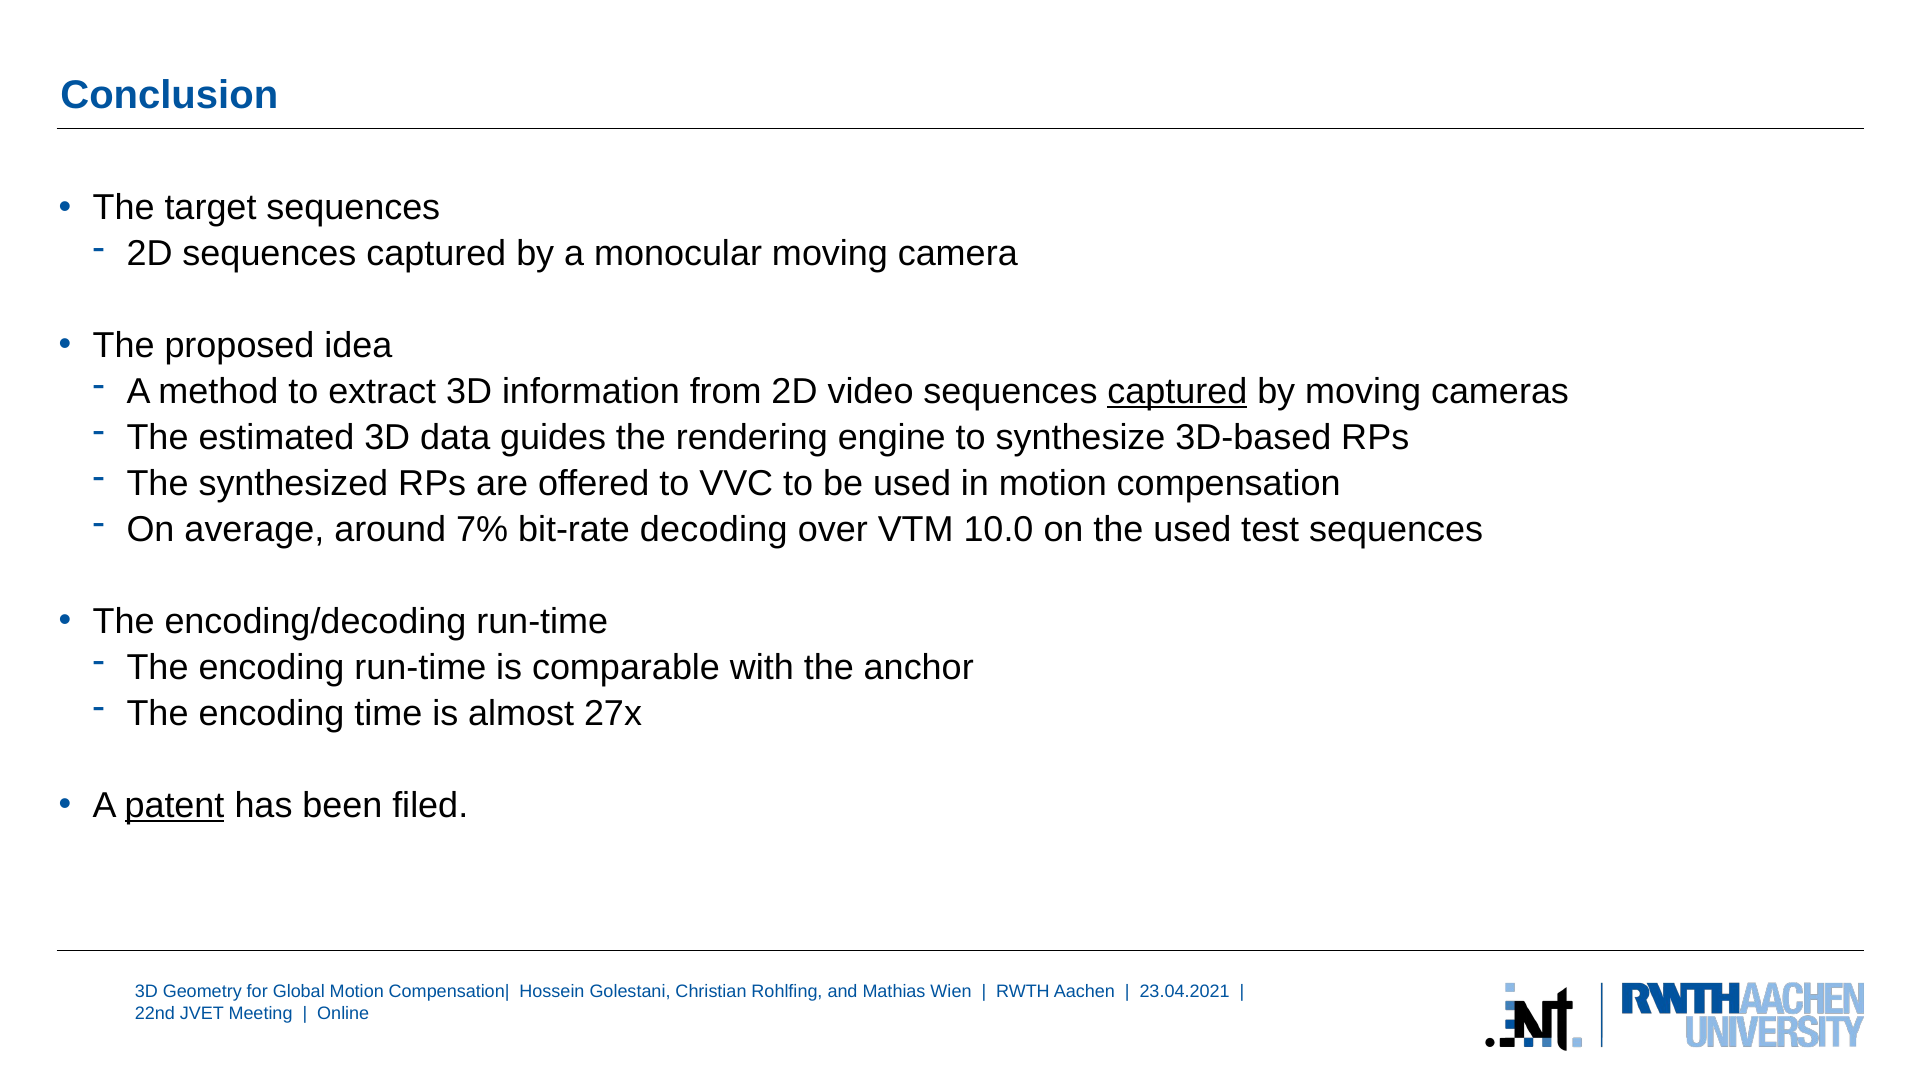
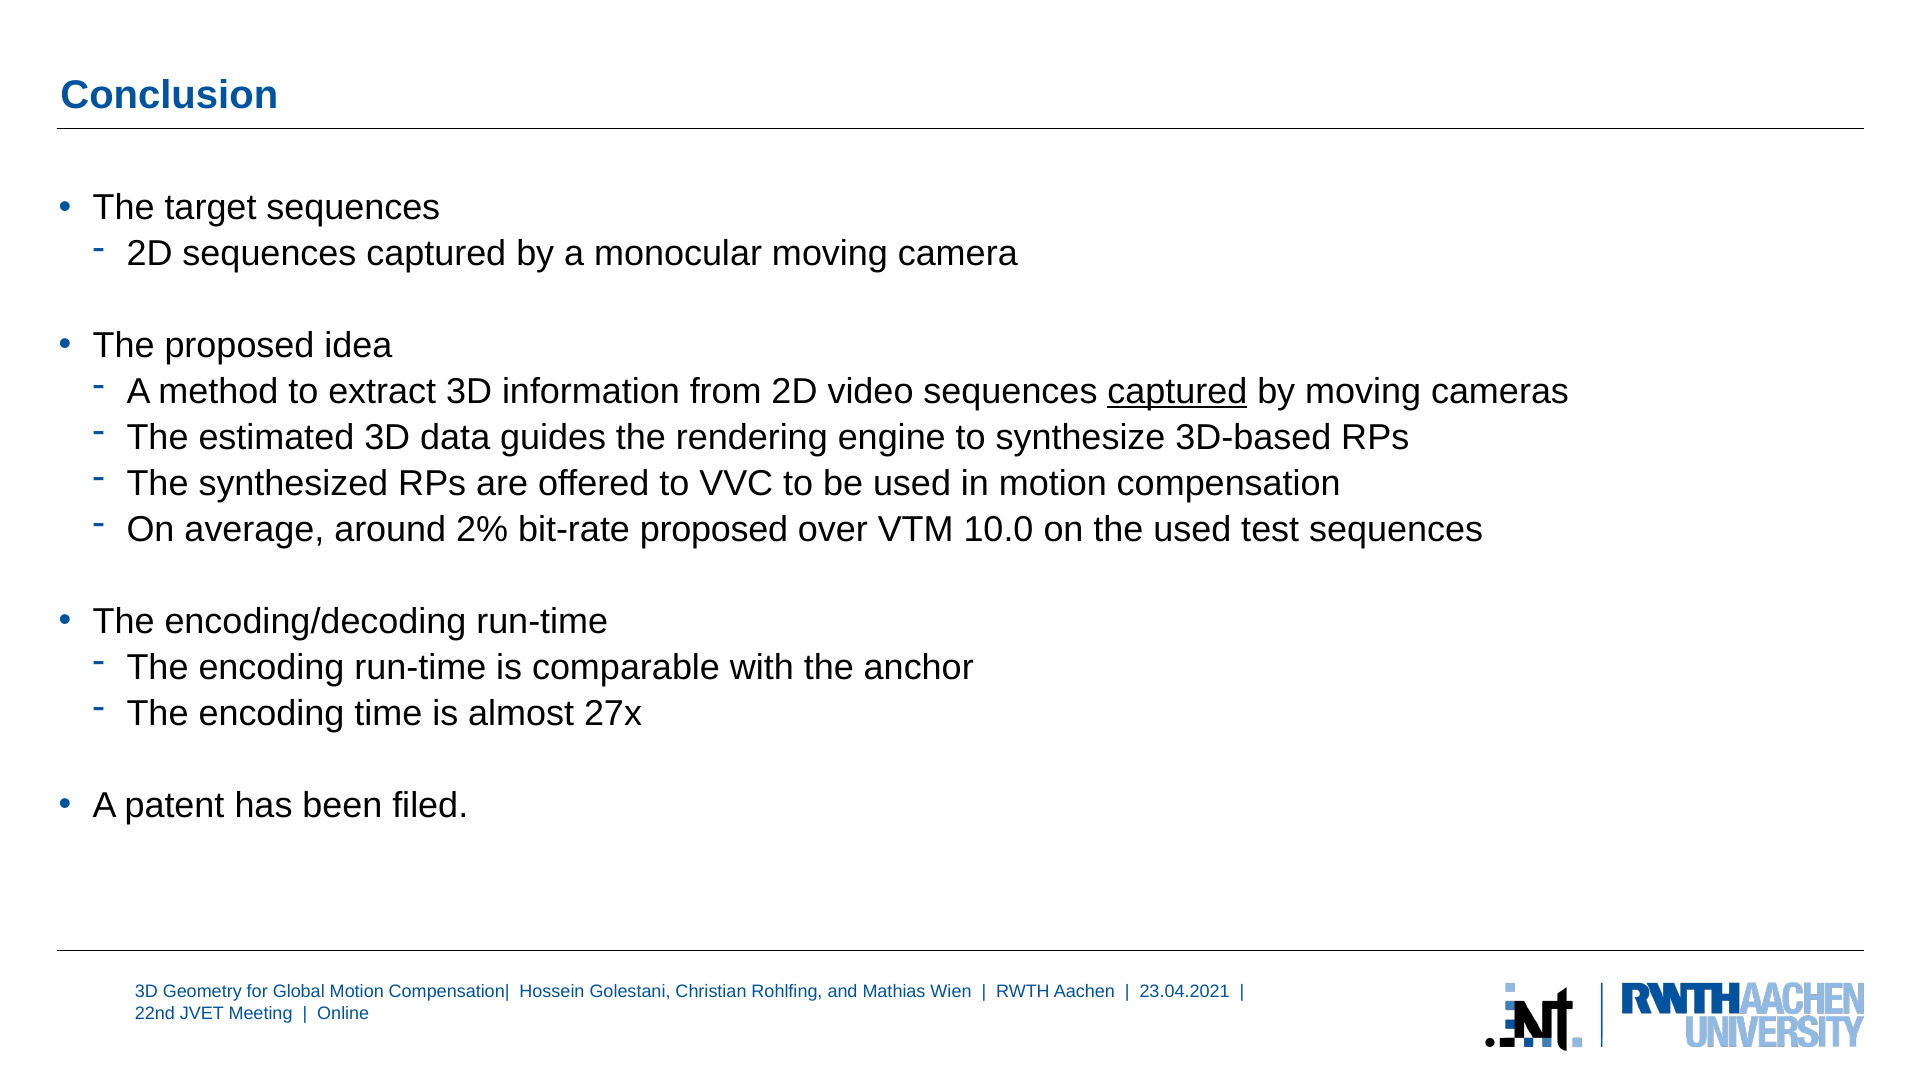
7%: 7% -> 2% (482, 530)
bit-rate decoding: decoding -> proposed (714, 530)
patent underline: present -> none (174, 806)
